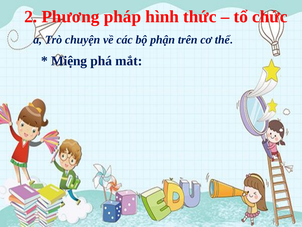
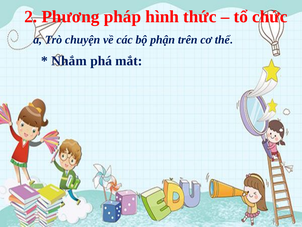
Miệng: Miệng -> Nhắm (69, 61)
